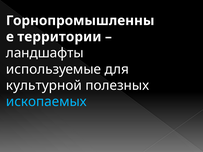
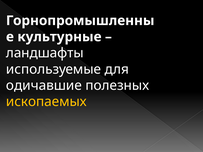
территории: территории -> культурные (59, 37)
культурной: культурной -> одичавшие (44, 86)
ископаемых colour: light blue -> yellow (46, 102)
